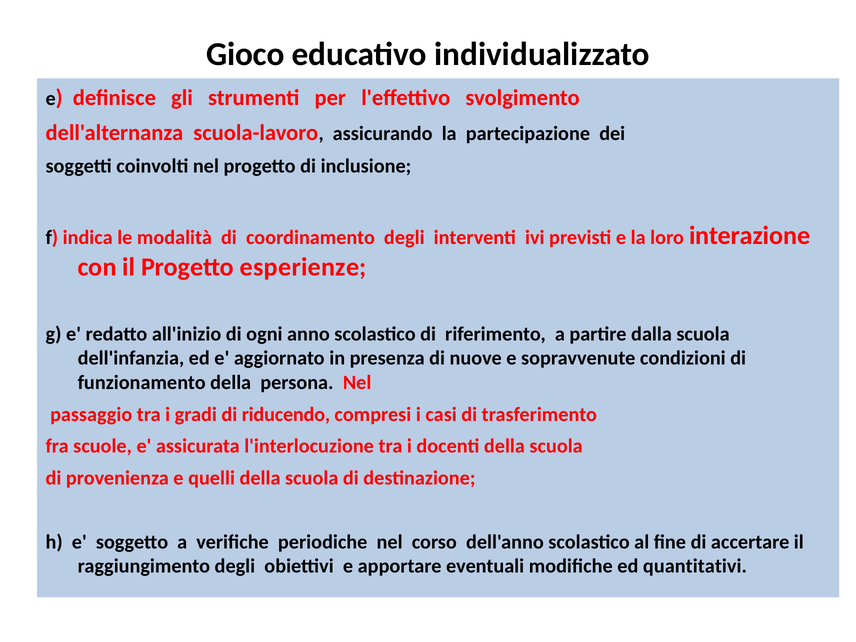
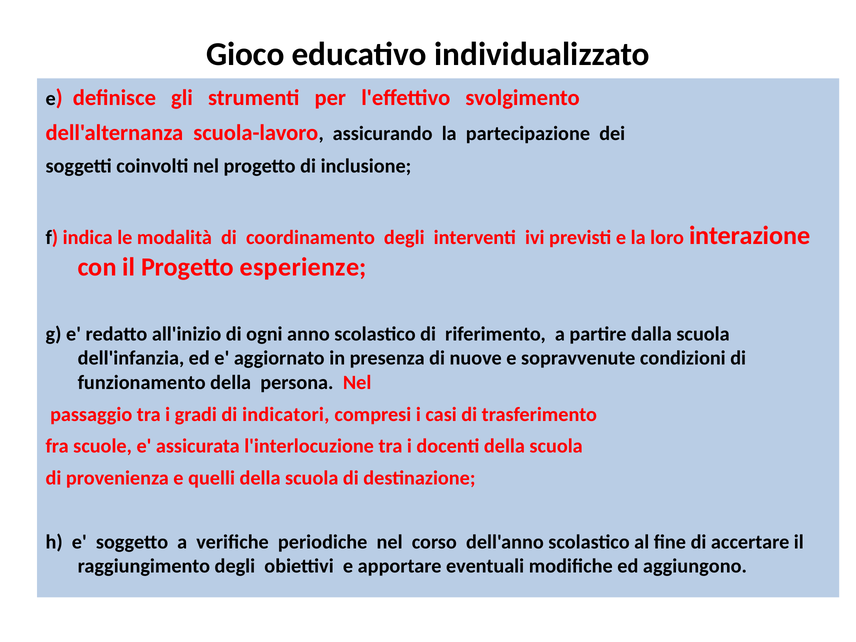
riducendo: riducendo -> indicatori (286, 414)
quantitativi: quantitativi -> aggiungono (695, 566)
